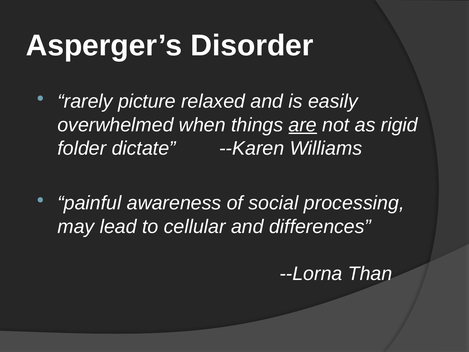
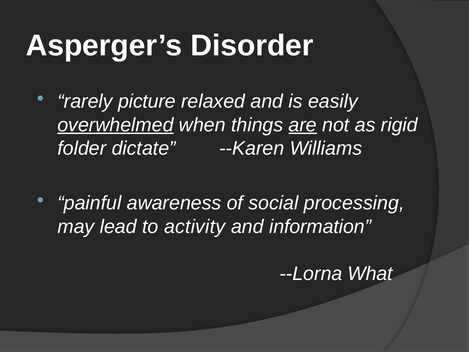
overwhelmed underline: none -> present (115, 125)
cellular: cellular -> activity (195, 226)
differences: differences -> information (320, 226)
Than: Than -> What (370, 273)
